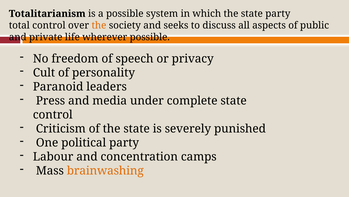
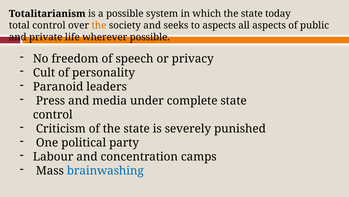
state party: party -> today (278, 14)
to discuss: discuss -> aspects (219, 25)
brainwashing colour: orange -> blue (105, 170)
